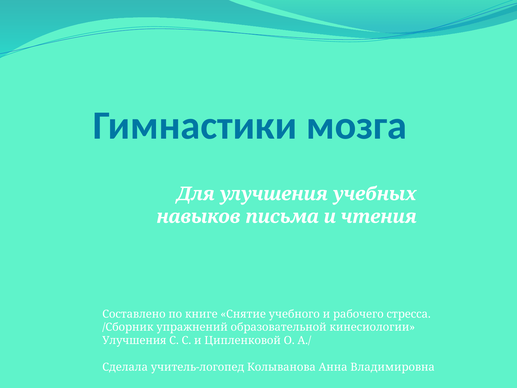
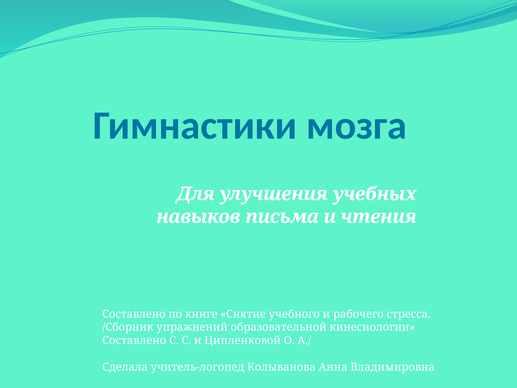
Улучшения: Улучшения -> Составлено (134, 340)
